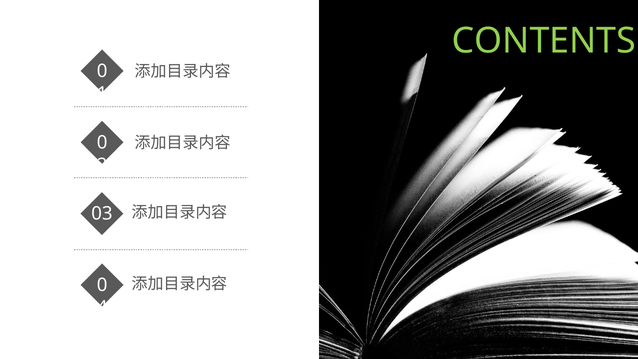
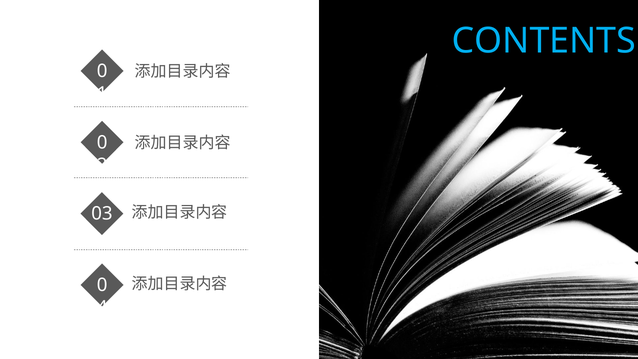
CONTENTS colour: light green -> light blue (544, 41)
